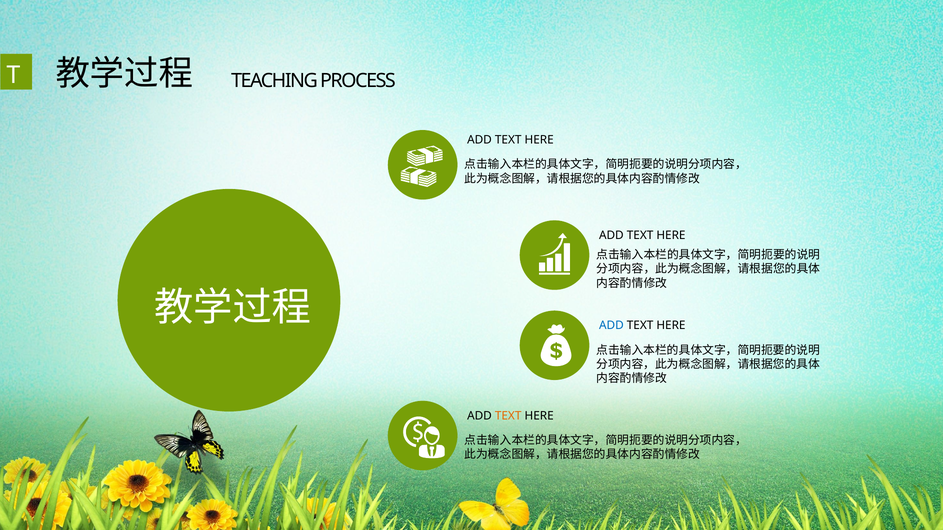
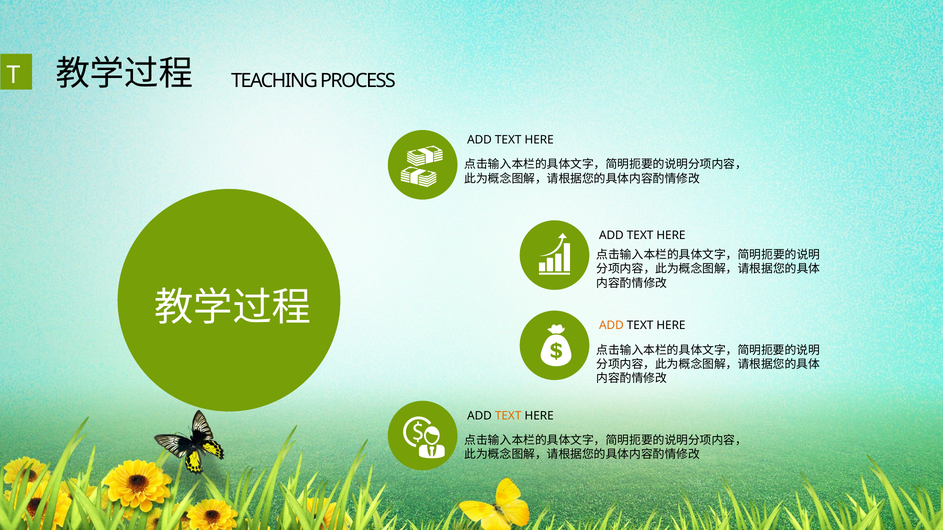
ADD colour: blue -> orange (611, 325)
